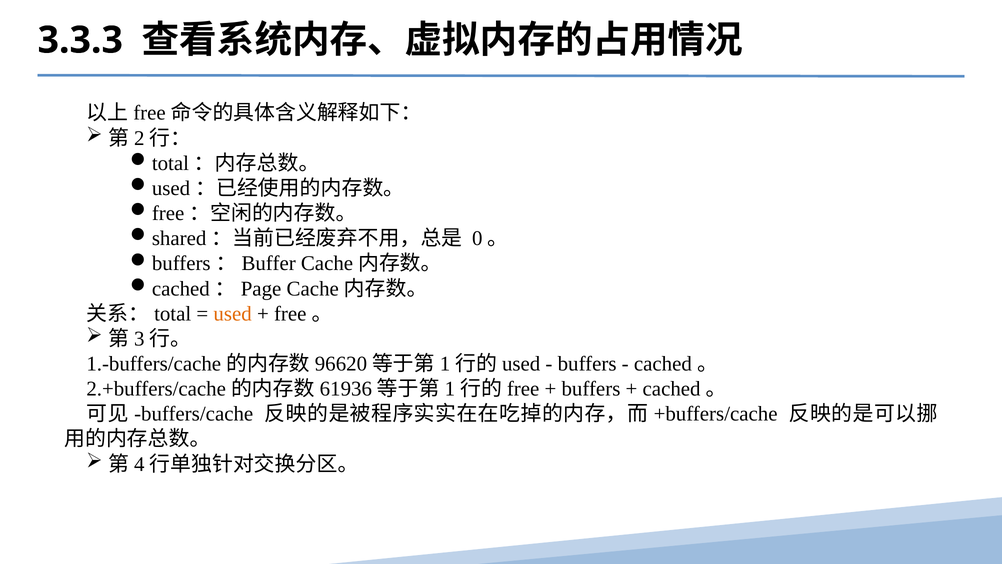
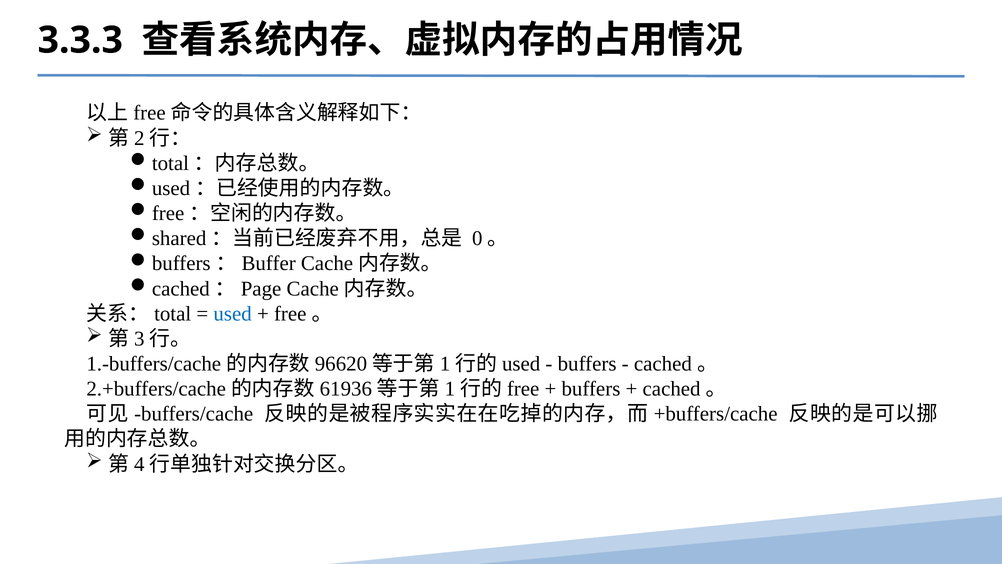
used colour: orange -> blue (233, 313)
